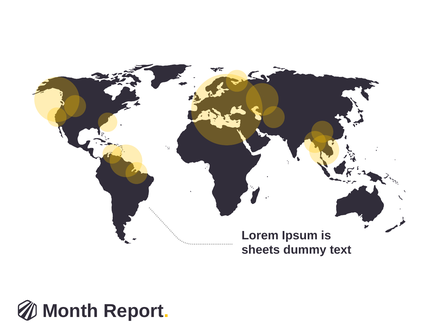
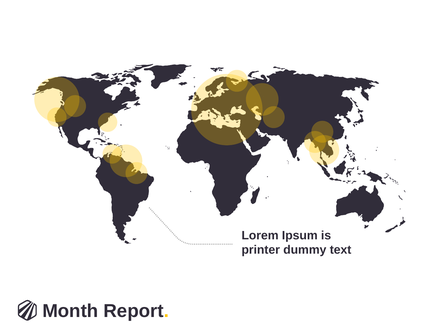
sheets: sheets -> printer (261, 250)
